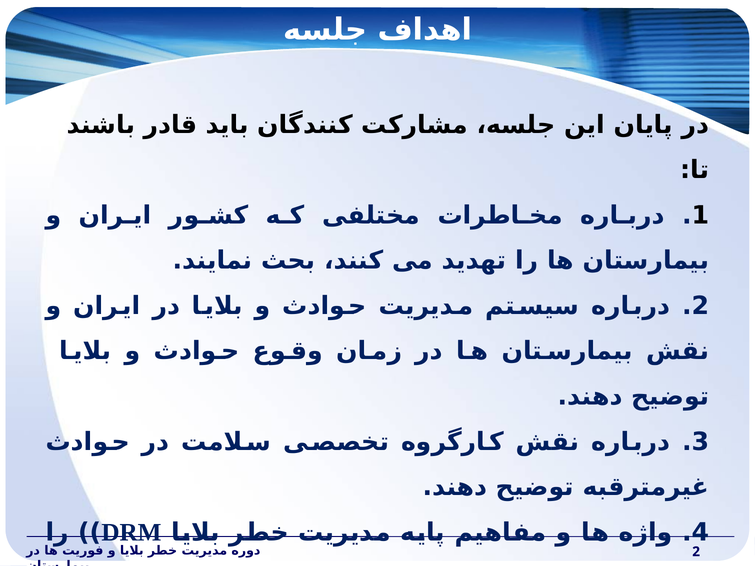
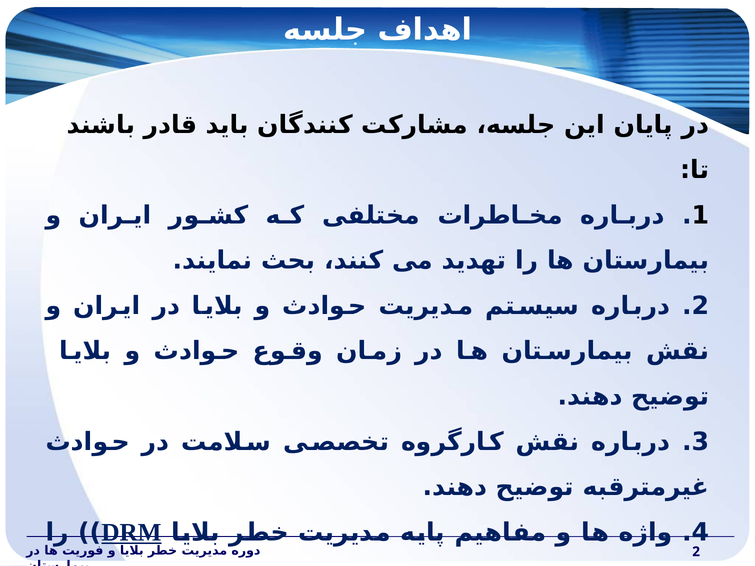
DRM underline: none -> present (131, 532)
